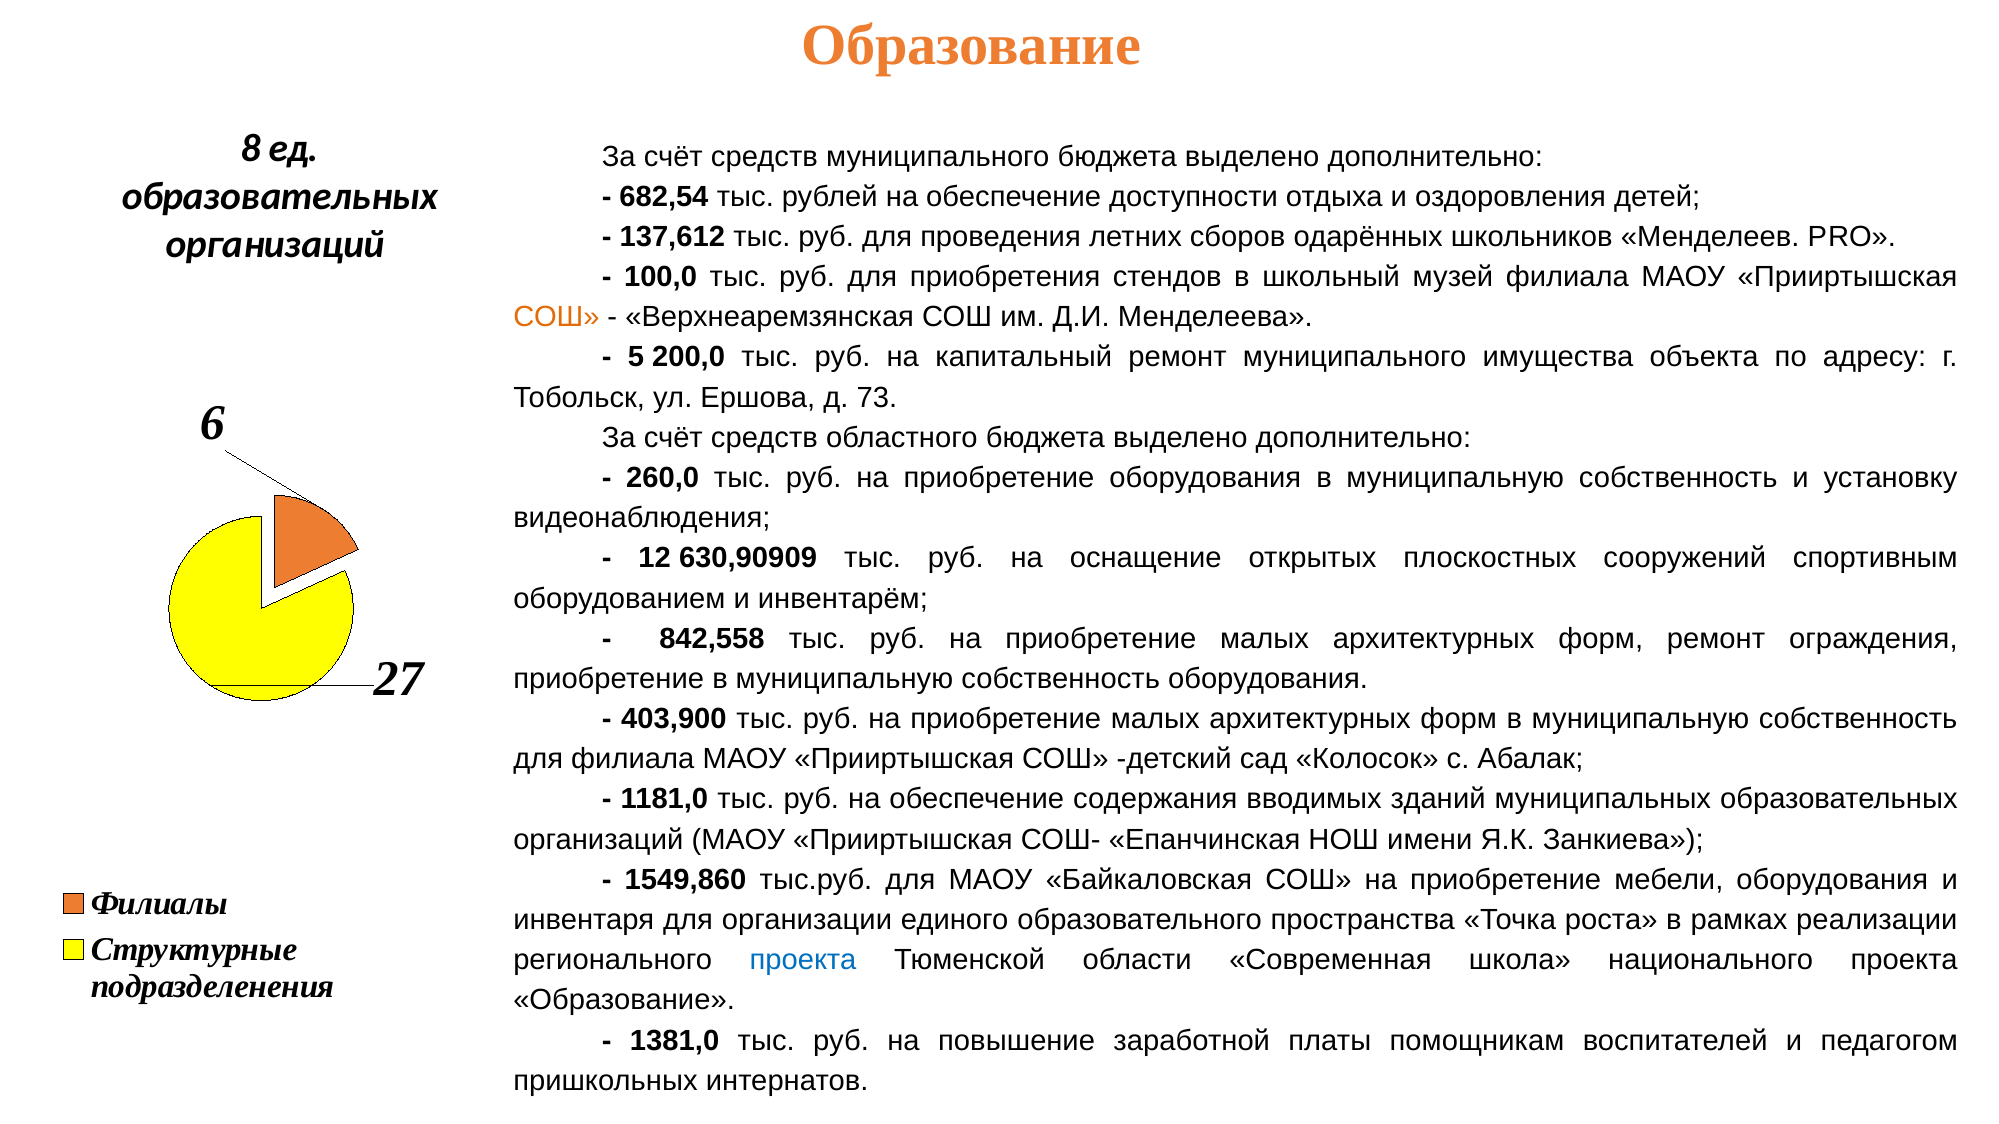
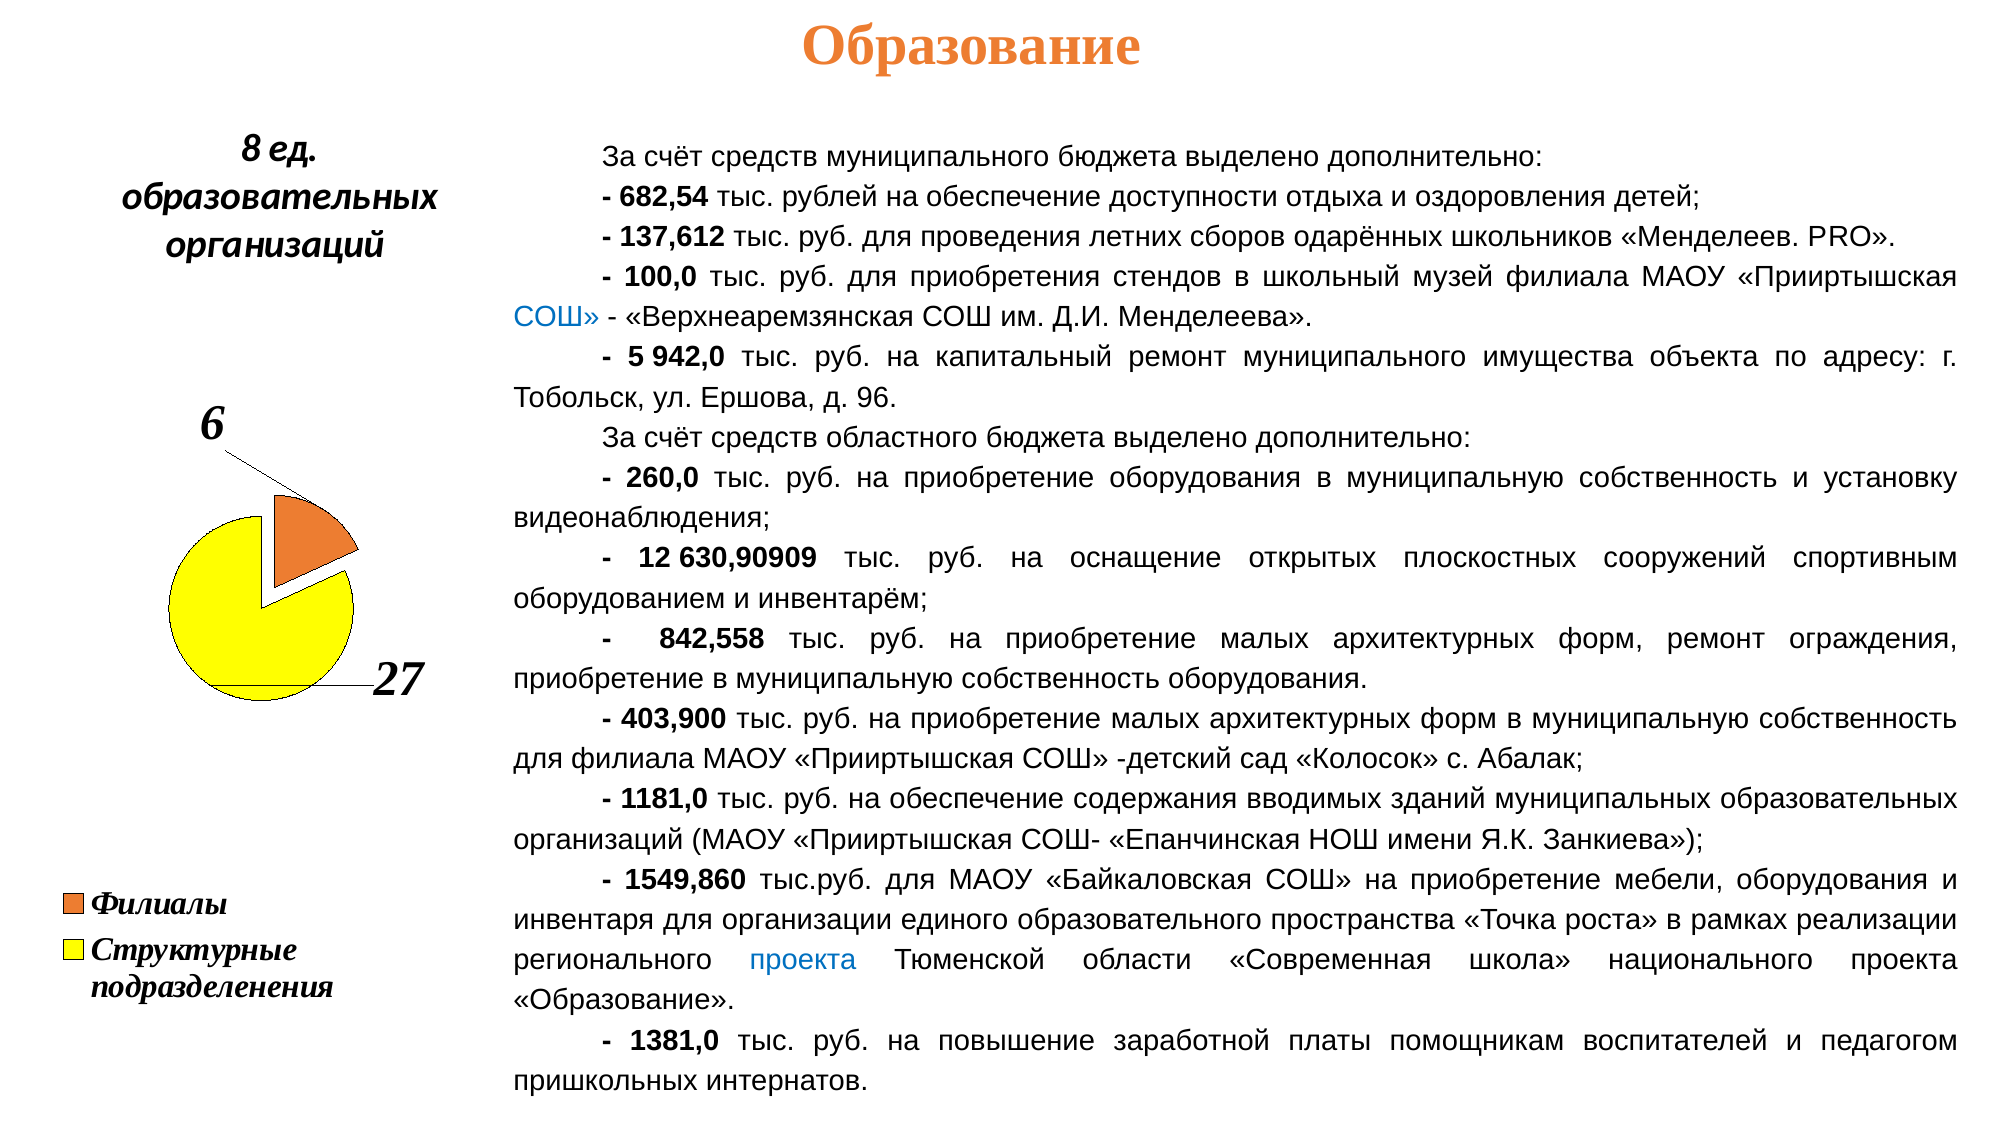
СОШ colour: orange -> blue (556, 317)
200,0: 200,0 -> 942,0 (689, 357)
73: 73 -> 96 (877, 398)
